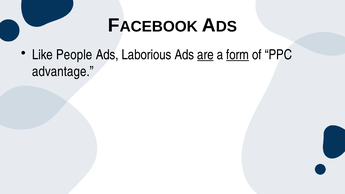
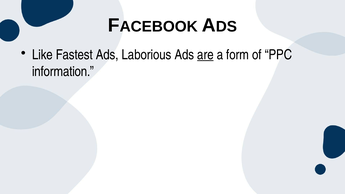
People: People -> Fastest (74, 55)
form underline: present -> none (238, 55)
advantage: advantage -> information (63, 71)
